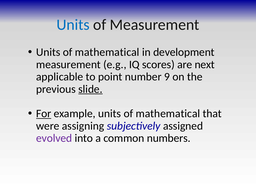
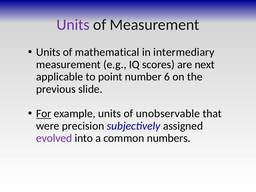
Units colour: blue -> purple (73, 25)
development: development -> intermediary (184, 52)
9: 9 -> 6 (167, 77)
slide underline: present -> none (90, 89)
example units of mathematical: mathematical -> unobservable (168, 114)
assigning: assigning -> precision (83, 126)
